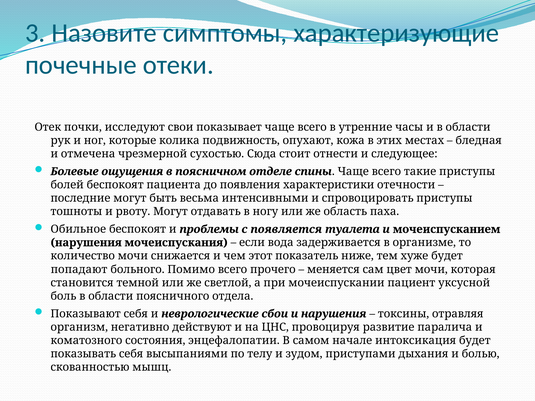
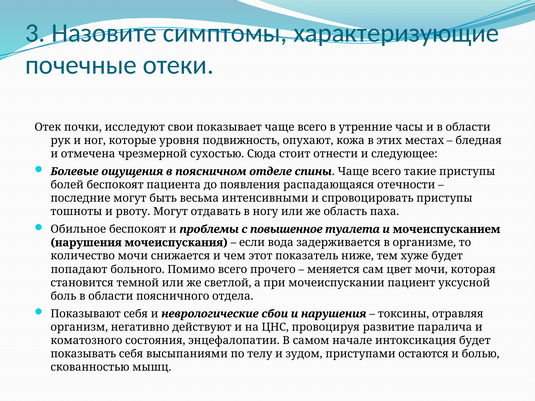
колика: колика -> уровня (179, 140)
характеристики: характеристики -> распадающаяся (329, 185)
появляется: появляется -> повышенное (286, 229)
дыхания: дыхания -> остаются (423, 354)
